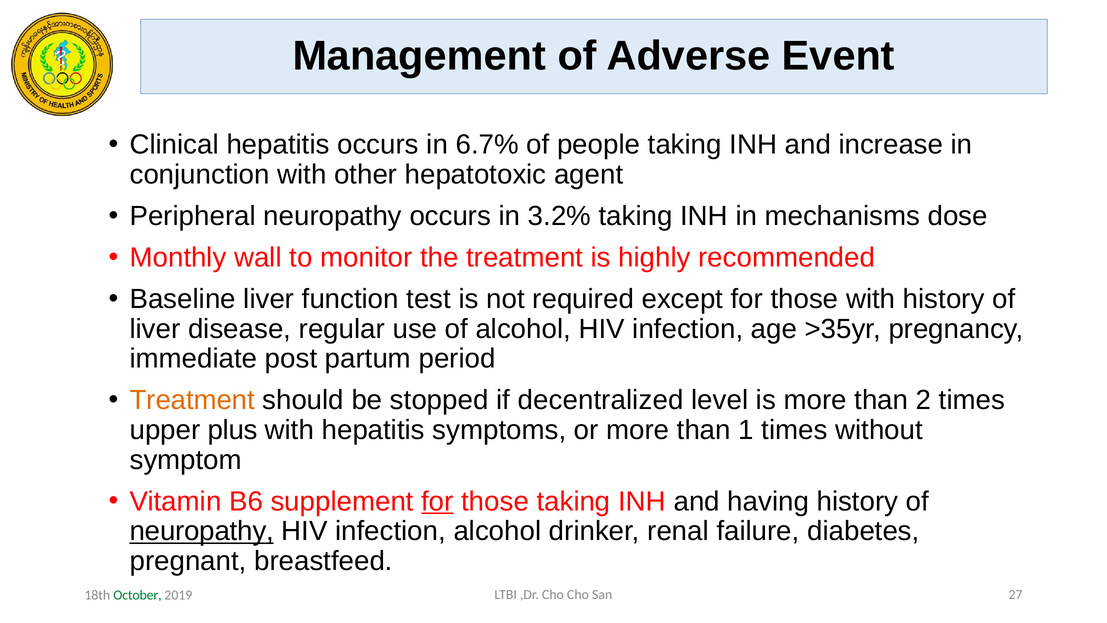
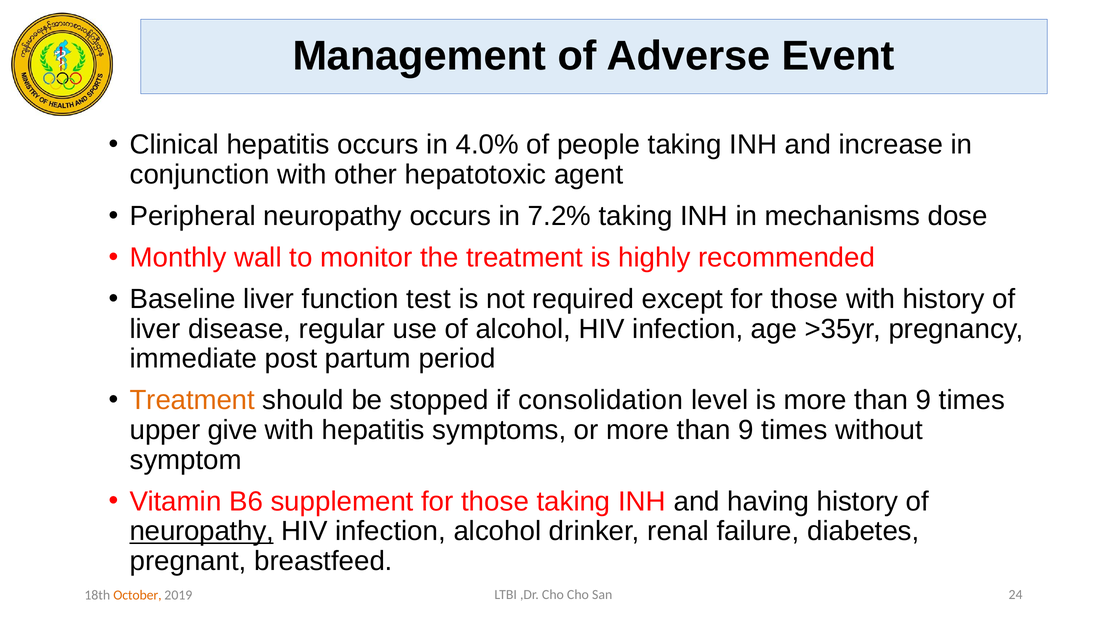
6.7%: 6.7% -> 4.0% (487, 145)
3.2%: 3.2% -> 7.2% (559, 216)
decentralized: decentralized -> consolidation (601, 400)
is more than 2: 2 -> 9 (924, 400)
plus: plus -> give (233, 430)
or more than 1: 1 -> 9 (746, 430)
for underline: present -> none (437, 501)
27: 27 -> 24 (1016, 595)
October colour: green -> orange (137, 595)
